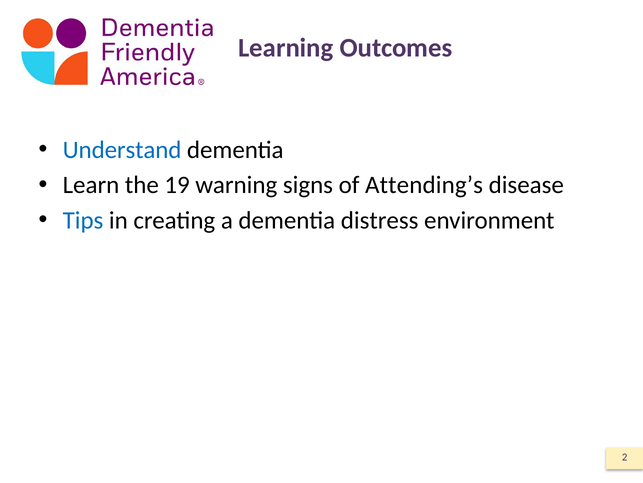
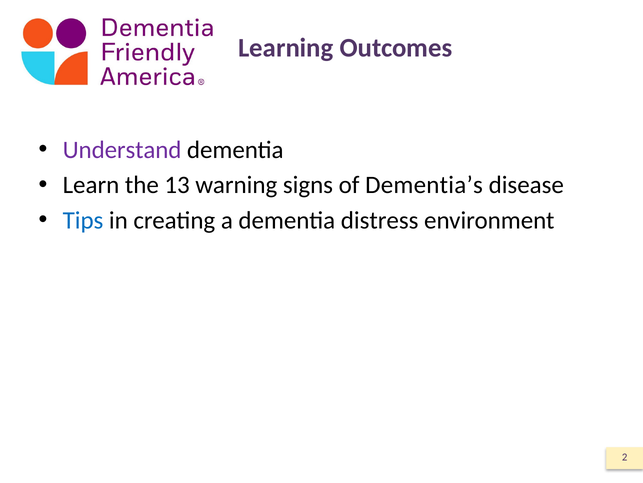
Understand colour: blue -> purple (122, 150)
19: 19 -> 13 (177, 185)
Attending’s: Attending’s -> Dementia’s (424, 185)
